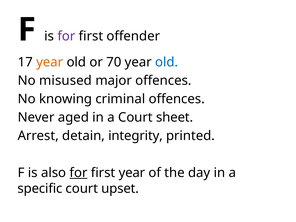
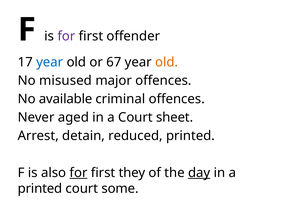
year colour: orange -> blue (50, 62)
70: 70 -> 67 (114, 62)
old colour: blue -> orange (167, 62)
knowing: knowing -> available (66, 99)
integrity: integrity -> reduced (135, 136)
first year: year -> they (132, 173)
day underline: none -> present (199, 173)
specific: specific -> printed (40, 189)
upset: upset -> some (120, 189)
